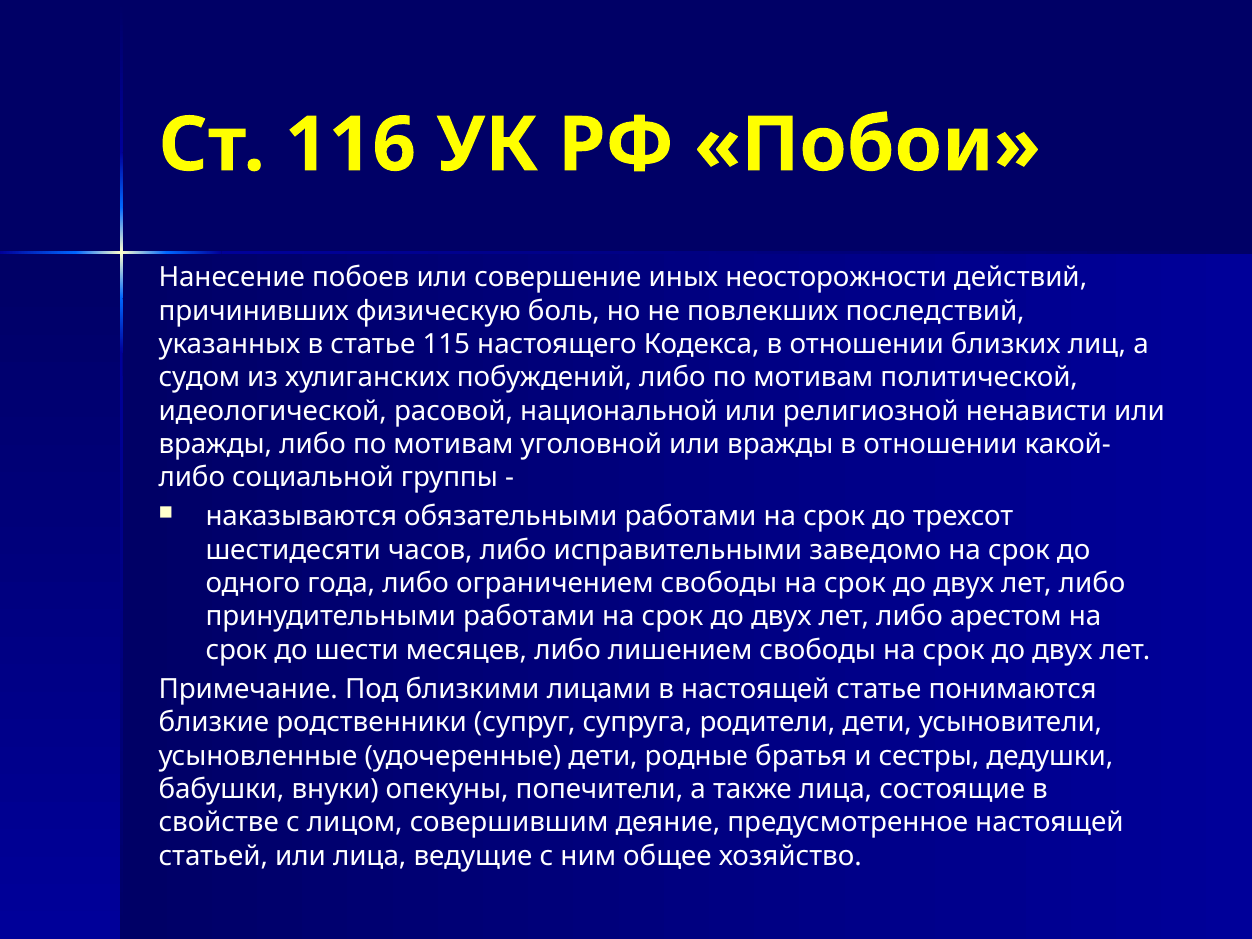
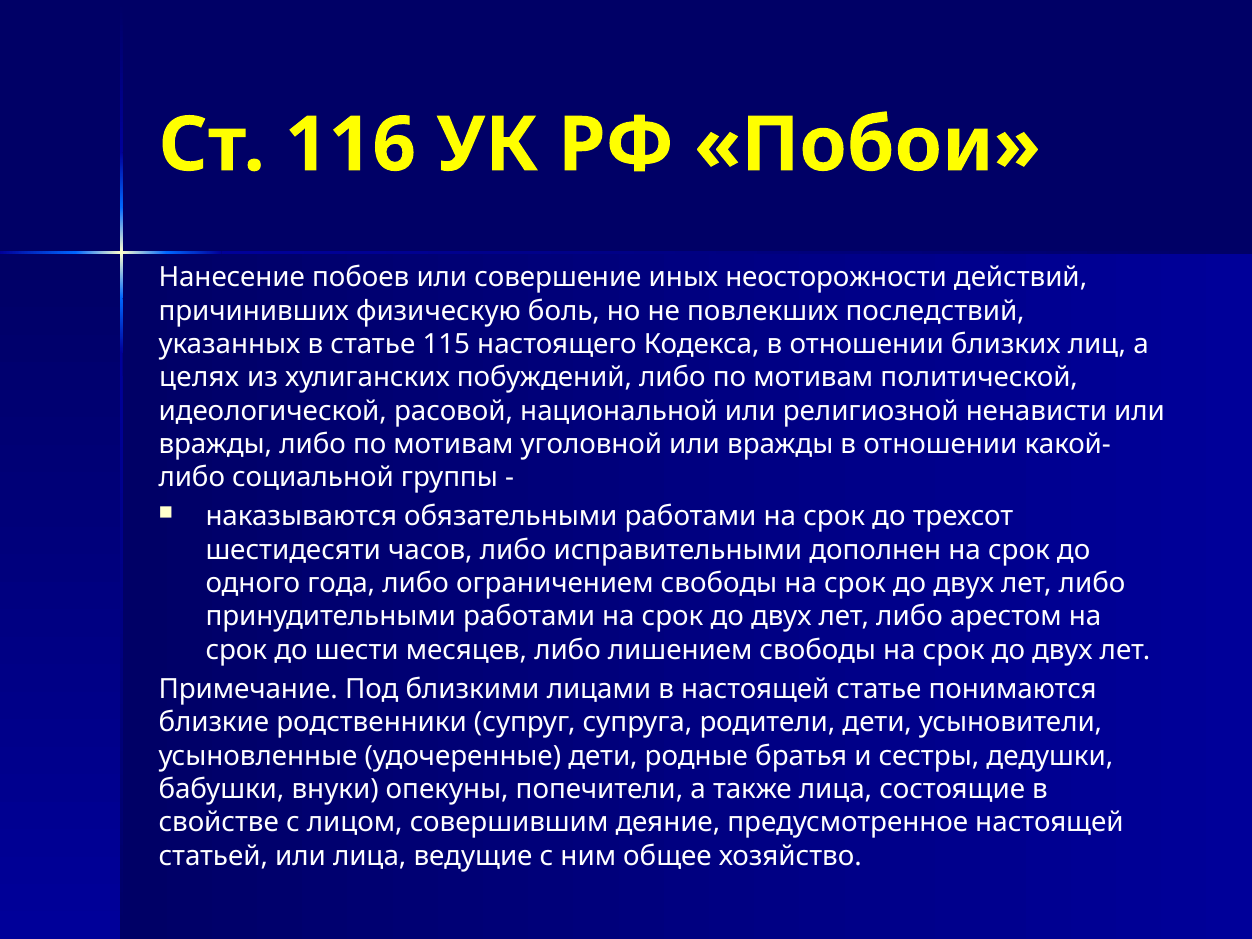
судом: судом -> целях (199, 378)
заведомо: заведомо -> дополнен (875, 550)
